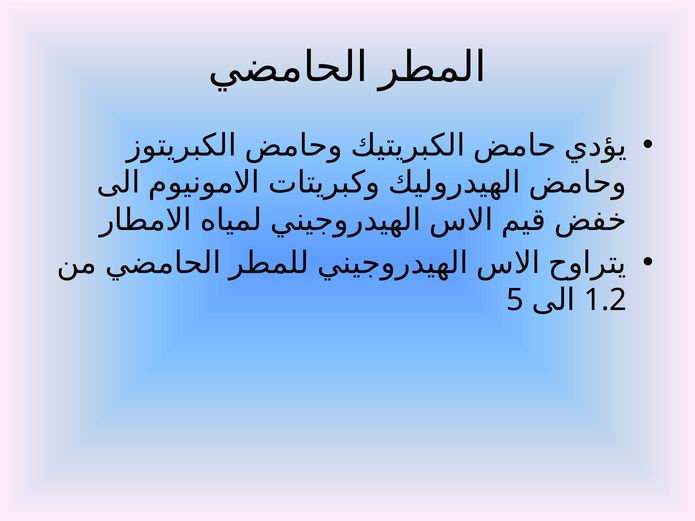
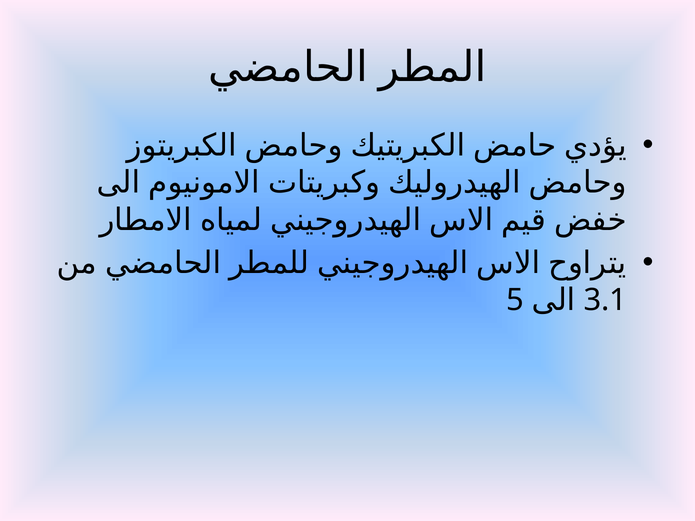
1.2: 1.2 -> 3.1 (605, 300)
